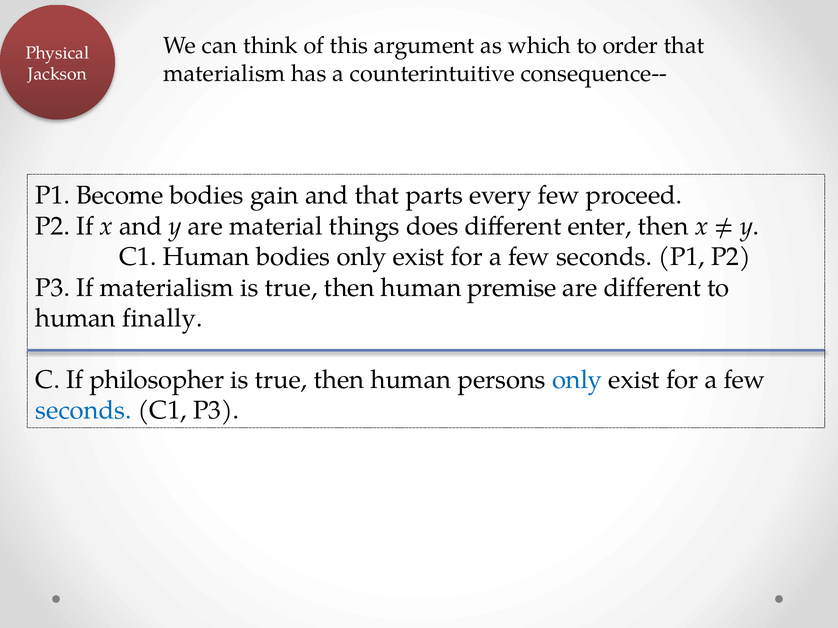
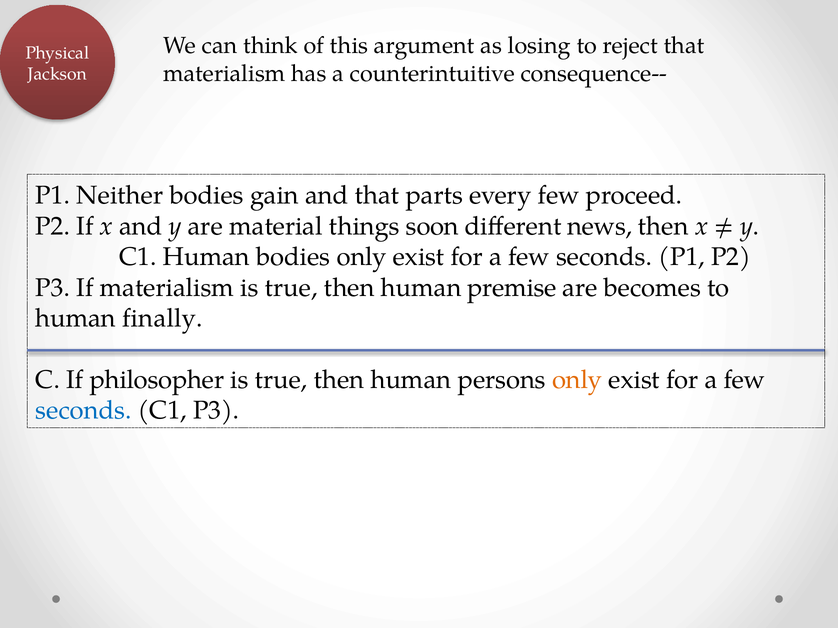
which: which -> losing (539, 46)
order: order -> reject (630, 46)
Become: Become -> Neither (120, 196)
does: does -> soon (432, 226)
enter: enter -> news (600, 226)
are different: different -> becomes (652, 288)
only colour: blue -> orange (577, 380)
